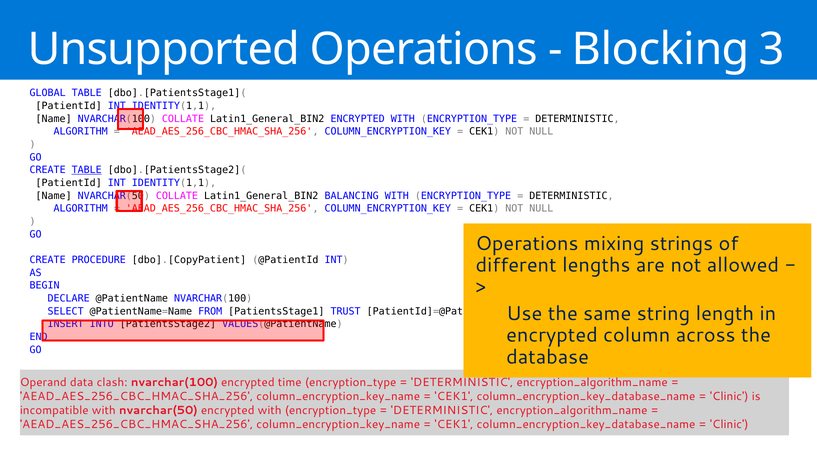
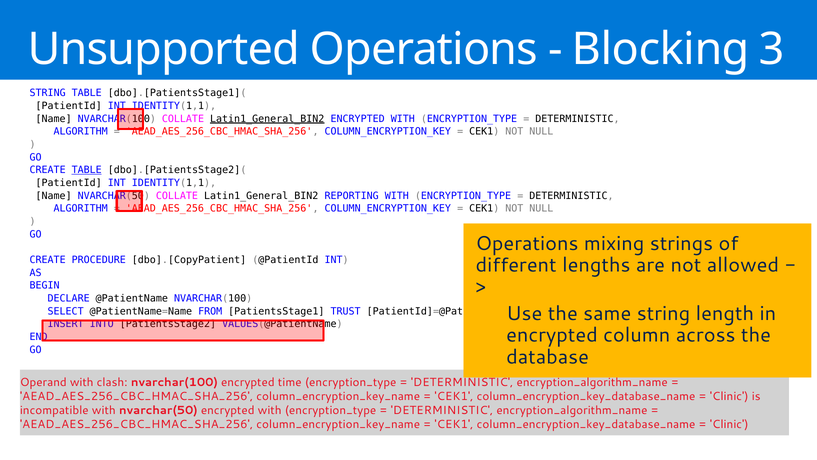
GLOBAL: GLOBAL -> STRING (48, 93)
Latin1_General_BIN2 underline: none -> present (267, 119)
BALANCING: BALANCING -> REPORTING (352, 195)
Operand data: data -> with (82, 382)
